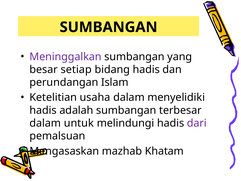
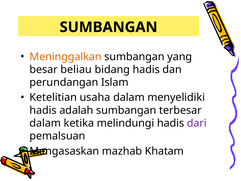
Meninggalkan colour: purple -> orange (66, 57)
setiap: setiap -> beliau (76, 69)
untuk: untuk -> ketika (79, 123)
